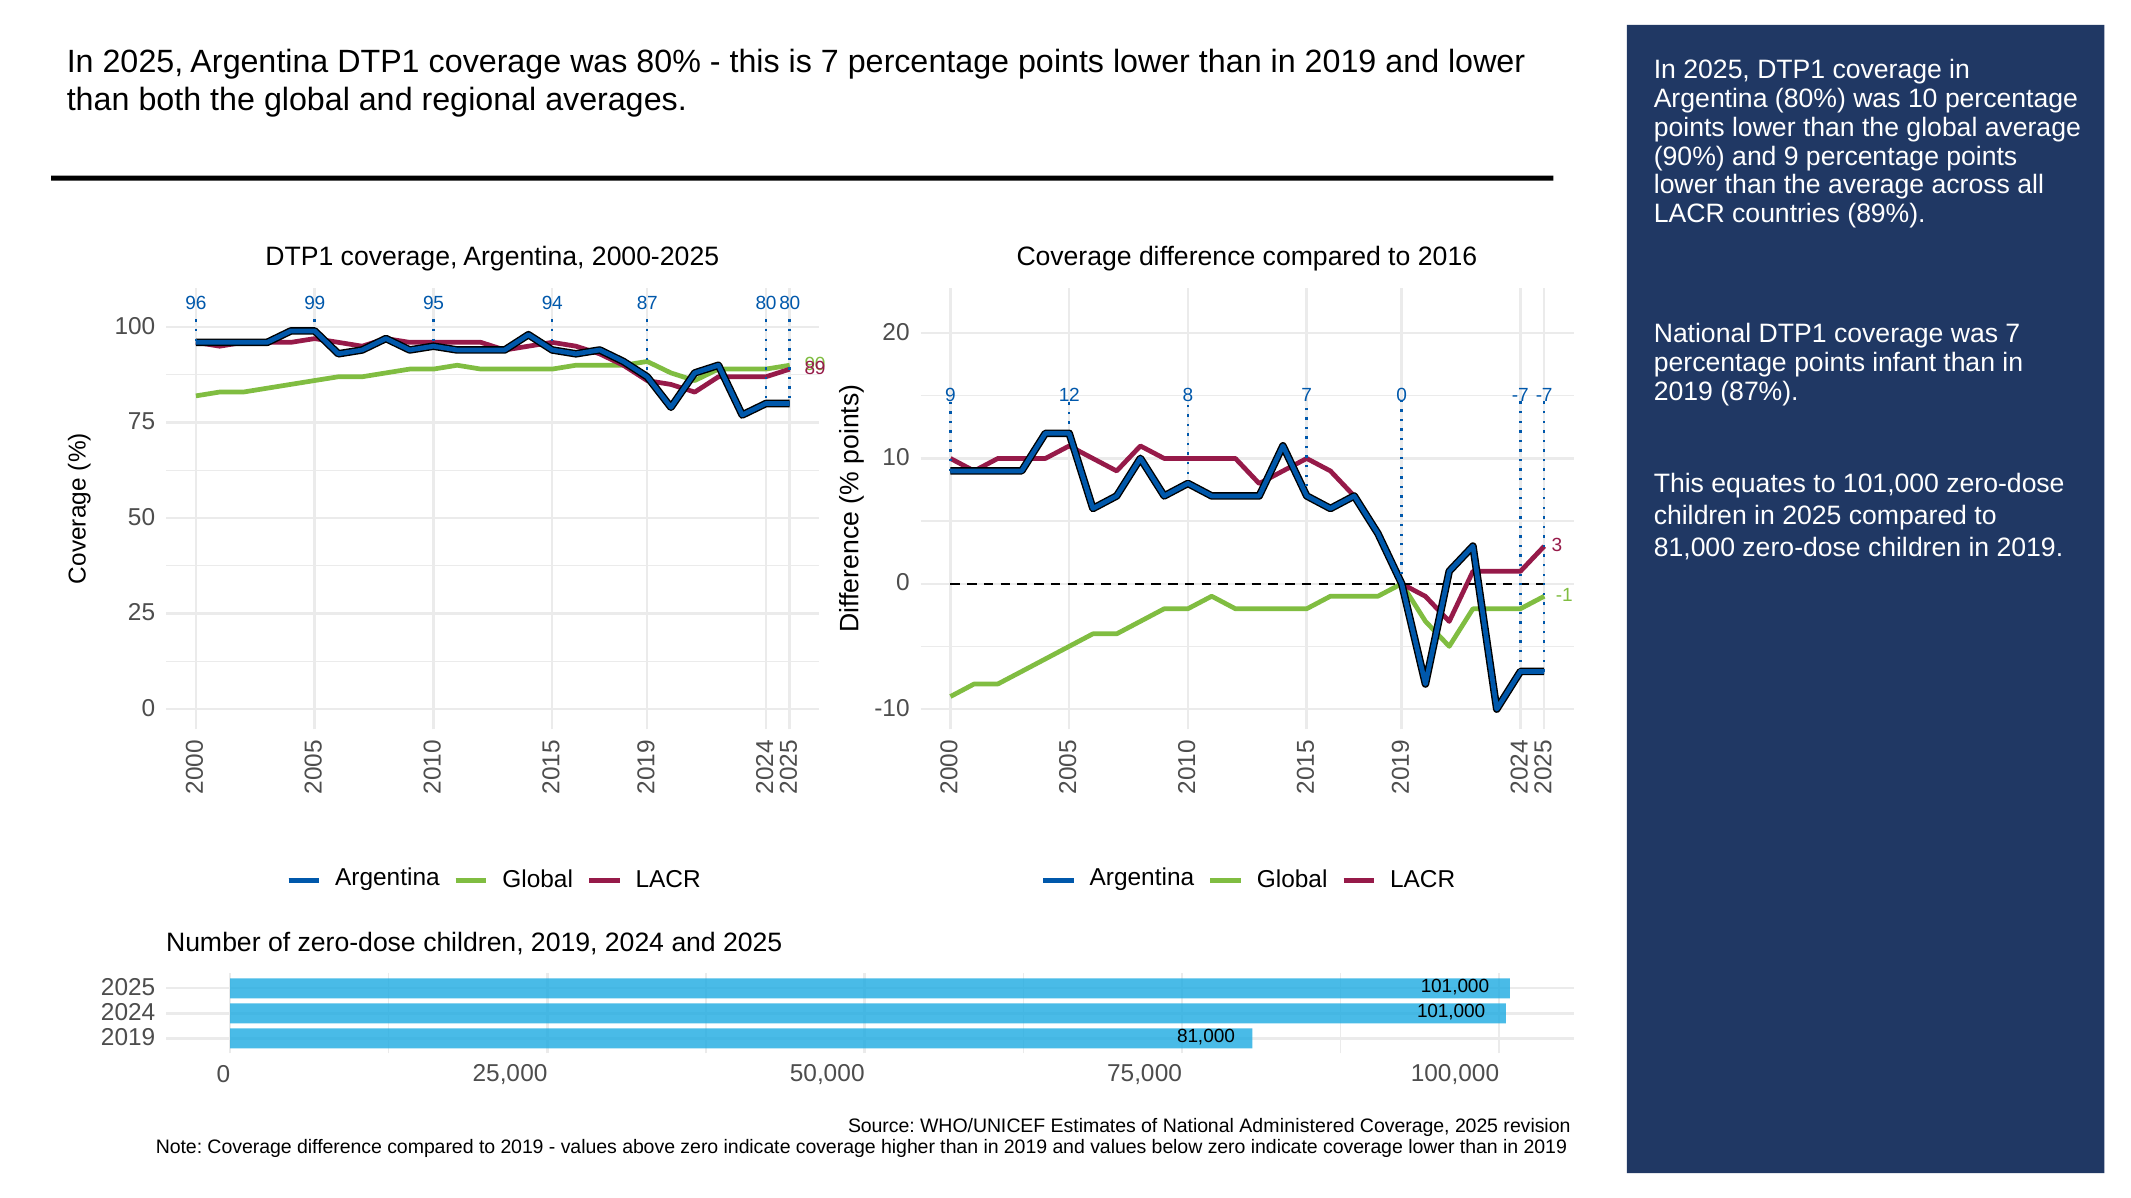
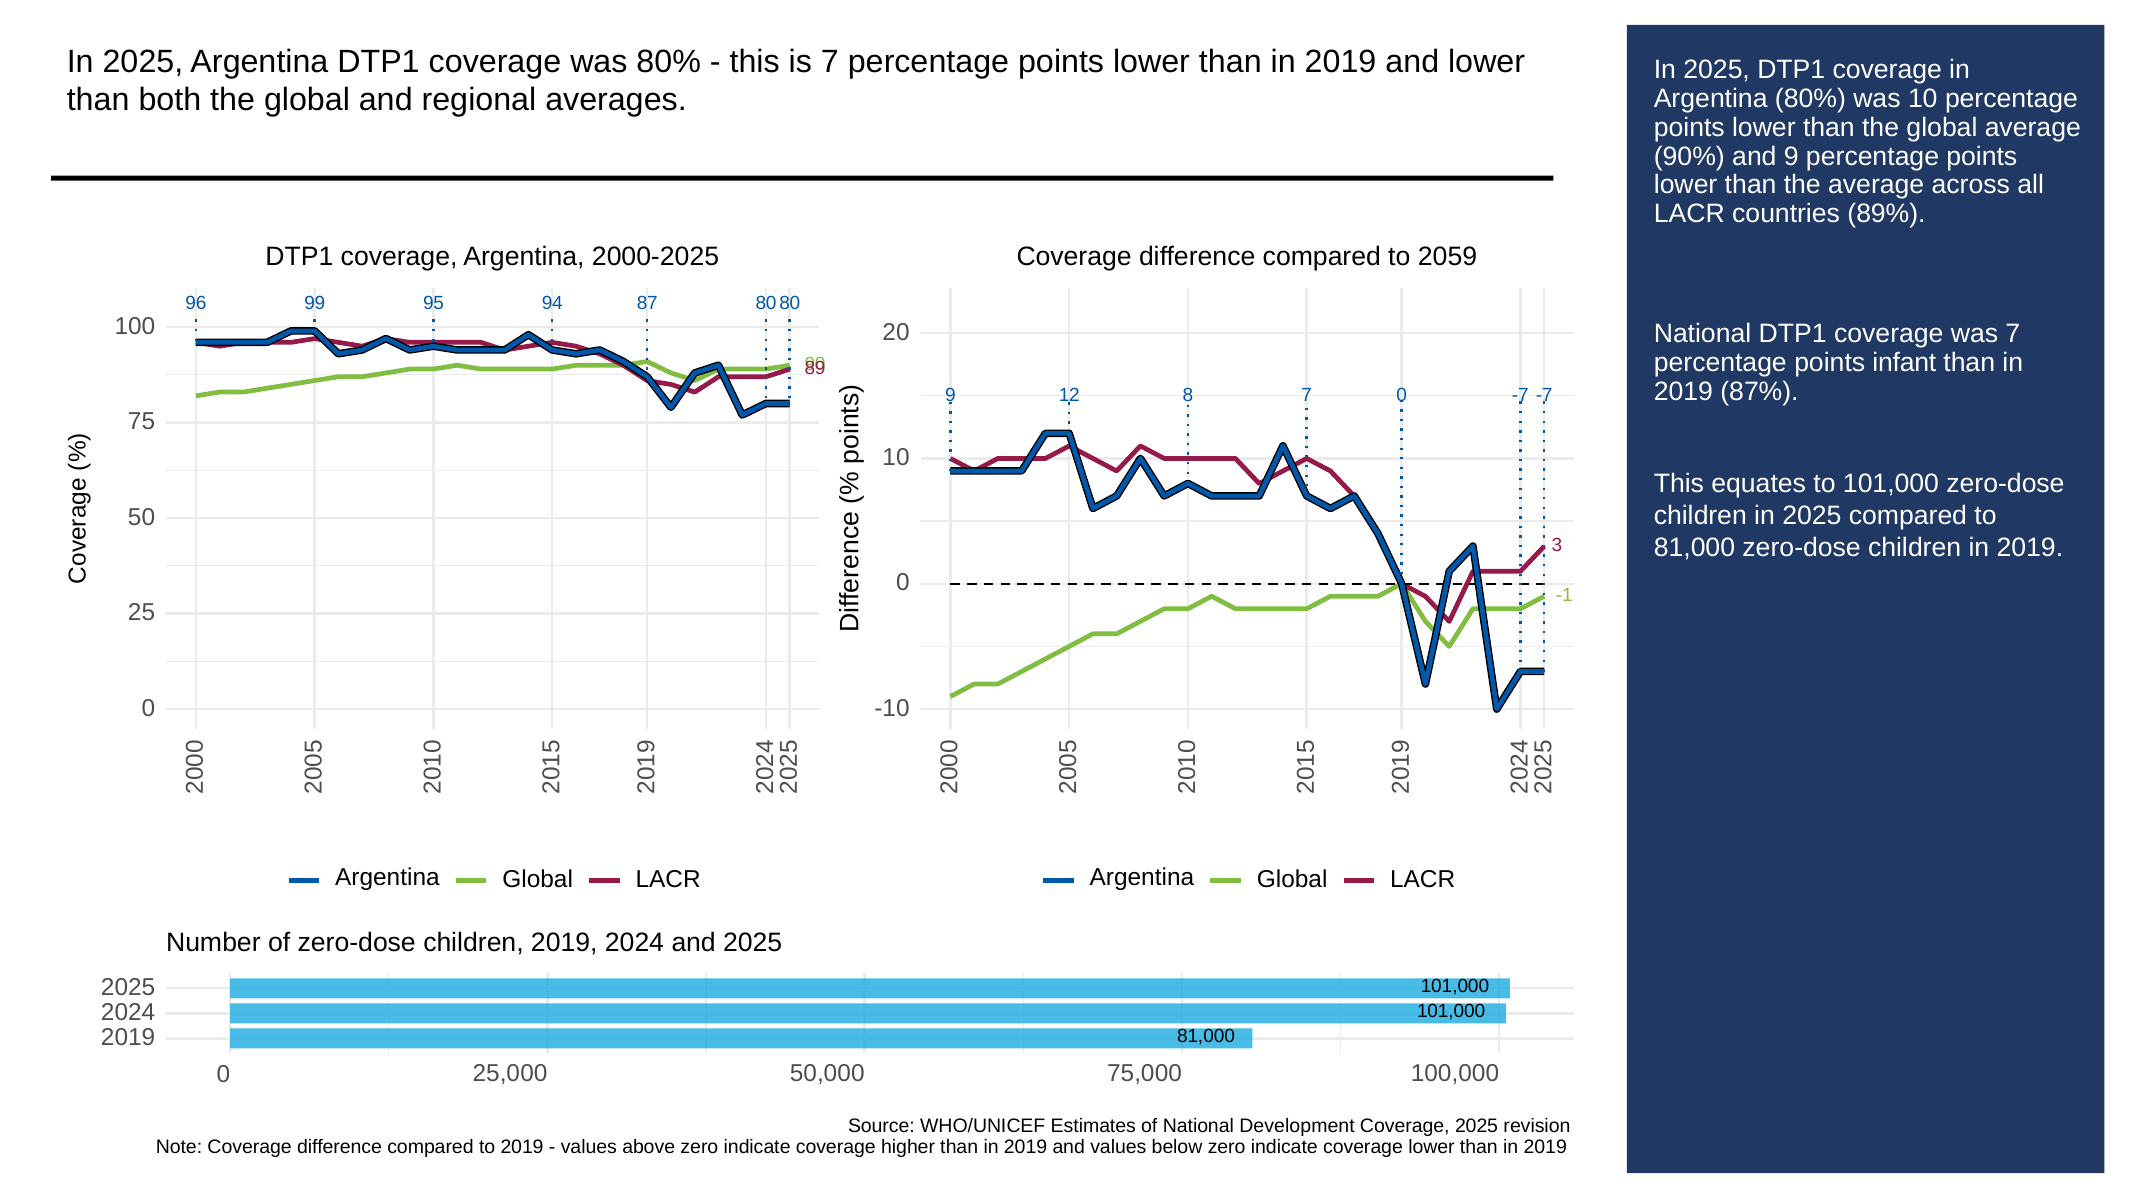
2016: 2016 -> 2059 (1448, 257)
Administered: Administered -> Development (1297, 1127)
